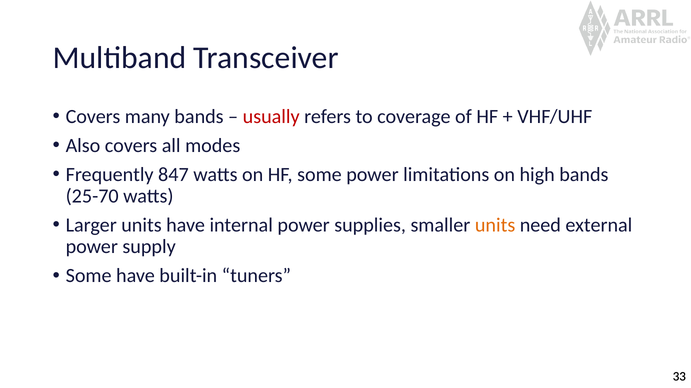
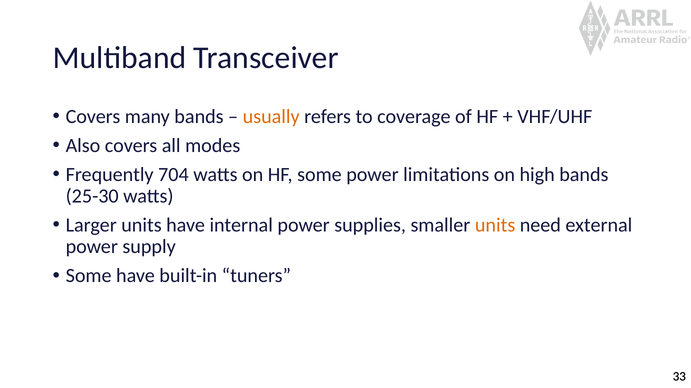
usually colour: red -> orange (271, 117)
847: 847 -> 704 (173, 175)
25-70: 25-70 -> 25-30 (92, 197)
